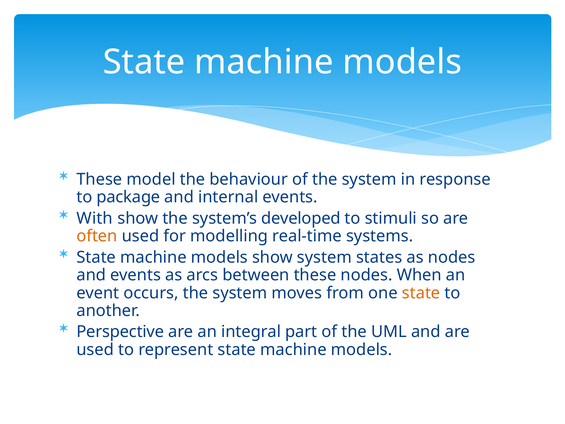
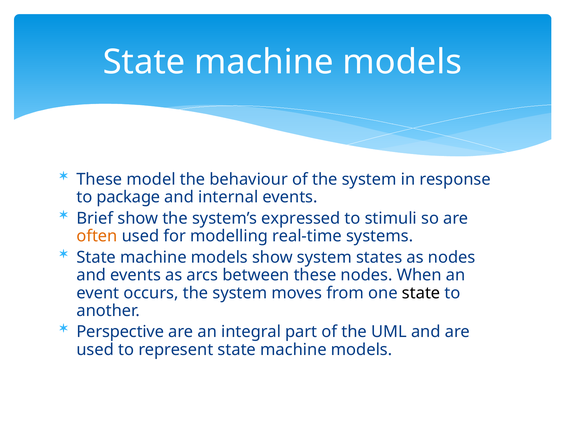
With: With -> Brief (95, 218)
developed: developed -> expressed (301, 218)
state colour: orange -> black (421, 293)
